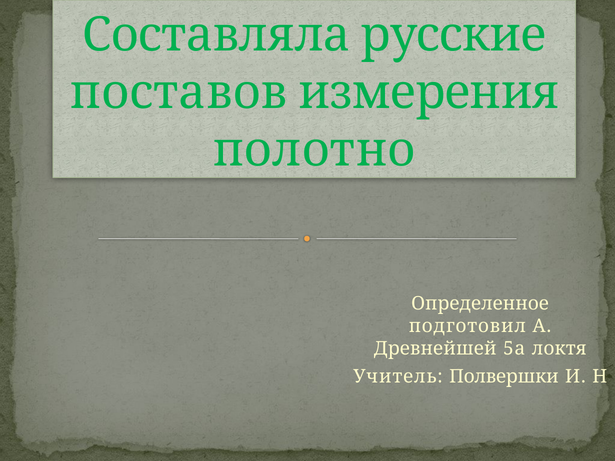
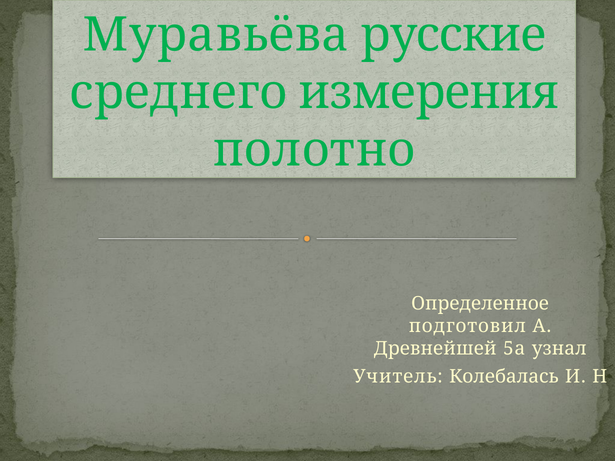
Составляла: Составляла -> Муравьёва (216, 35)
поставов: поставов -> среднего (179, 92)
локтя: локтя -> узнал (559, 349)
Полвершки: Полвершки -> Колебалась (504, 377)
